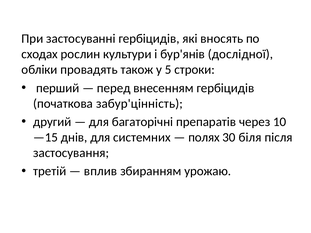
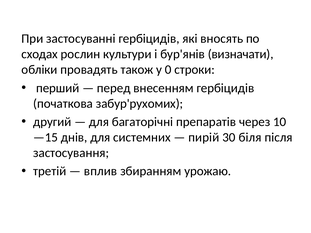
дослідної: дослідної -> визначати (241, 54)
5: 5 -> 0 (168, 70)
забур'цінність: забур'цінність -> забур'рухомих (139, 104)
полях: полях -> пирій (204, 138)
